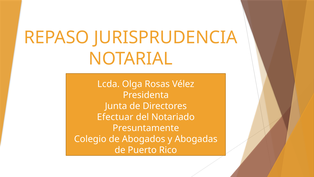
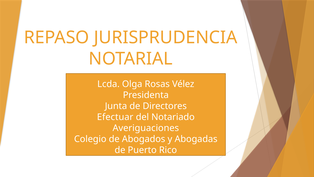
Presuntamente: Presuntamente -> Averiguaciones (146, 128)
